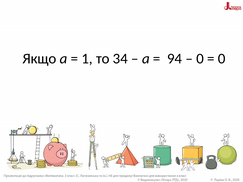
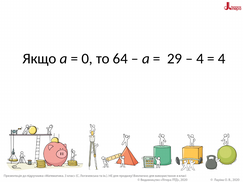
1: 1 -> 0 (87, 59)
34: 34 -> 64 (120, 59)
94: 94 -> 29 (175, 59)
0: 0 -> 4 (200, 59)
0: 0 -> 4 (222, 59)
